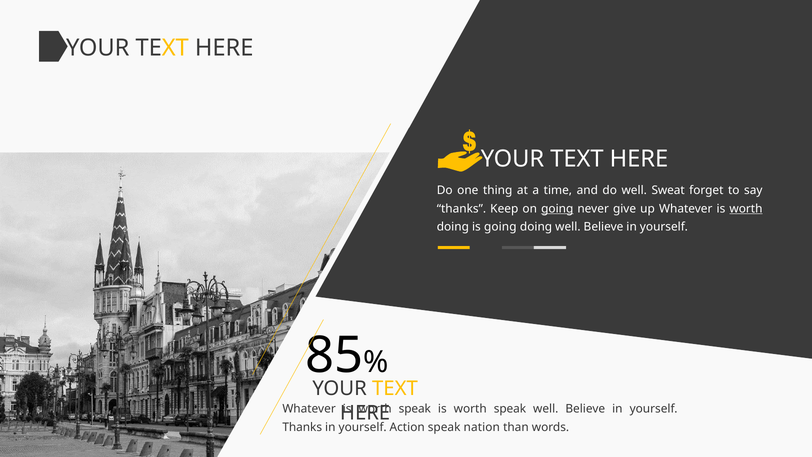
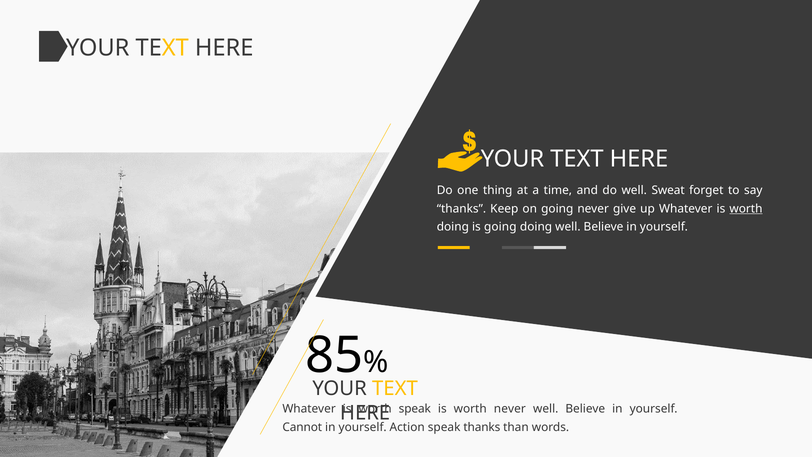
going underline: present -> none (557, 208)
speak: speak -> never (510, 409)
Thanks: Thanks -> Cannot (302, 427)
speak nation: nation -> thanks (482, 427)
